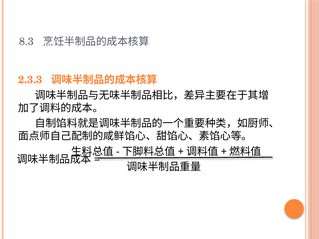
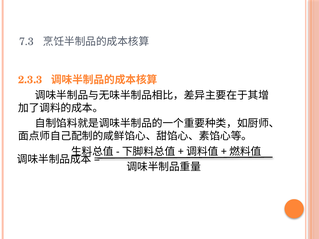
8.3: 8.3 -> 7.3 (26, 42)
